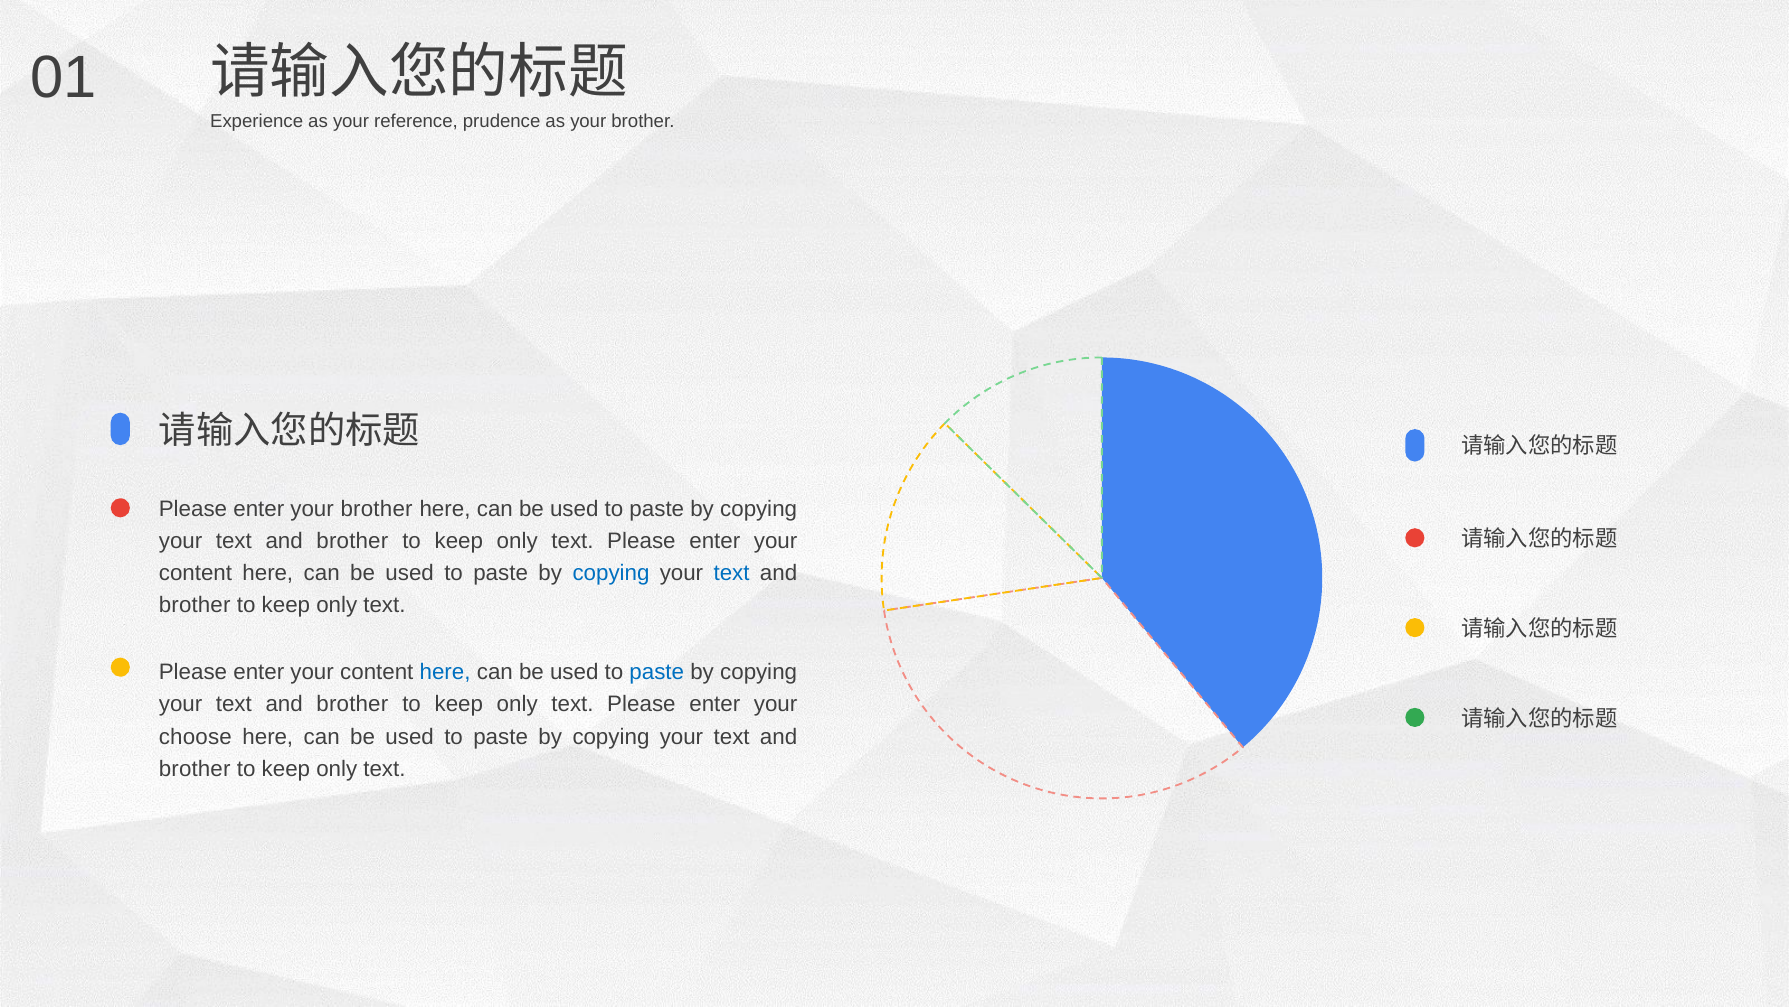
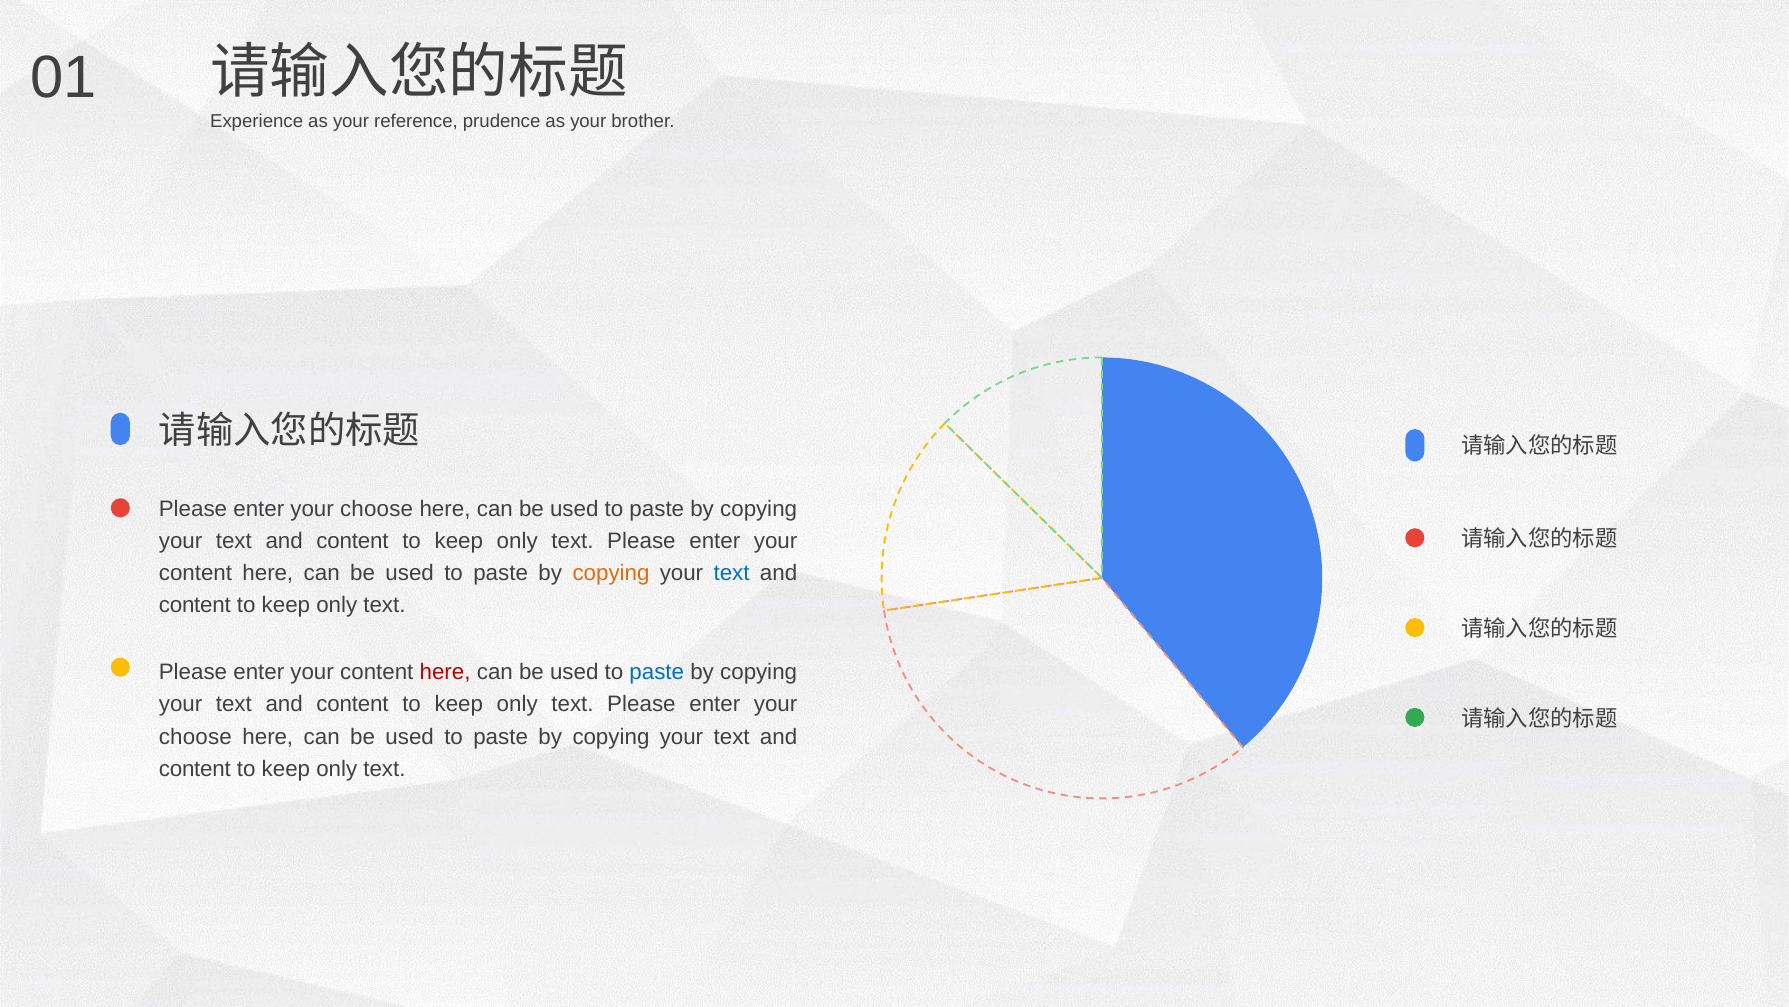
brother: brother -> choose (377, 508)
brother: brother -> content (353, 541)
copying colour: blue -> orange (611, 573)
brother: brother -> content (195, 605)
here colour: blue -> red (445, 672)
brother: brother -> content (353, 704)
brother: brother -> content (195, 768)
